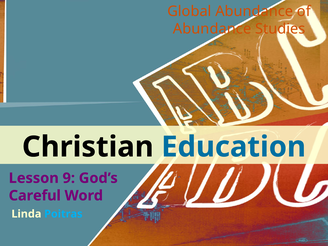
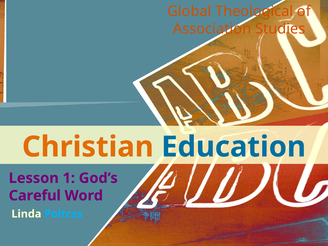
Global Abundance: Abundance -> Theological (254, 11)
Abundance: Abundance -> Association (212, 29)
Christian colour: black -> orange (88, 147)
9: 9 -> 1 (69, 178)
